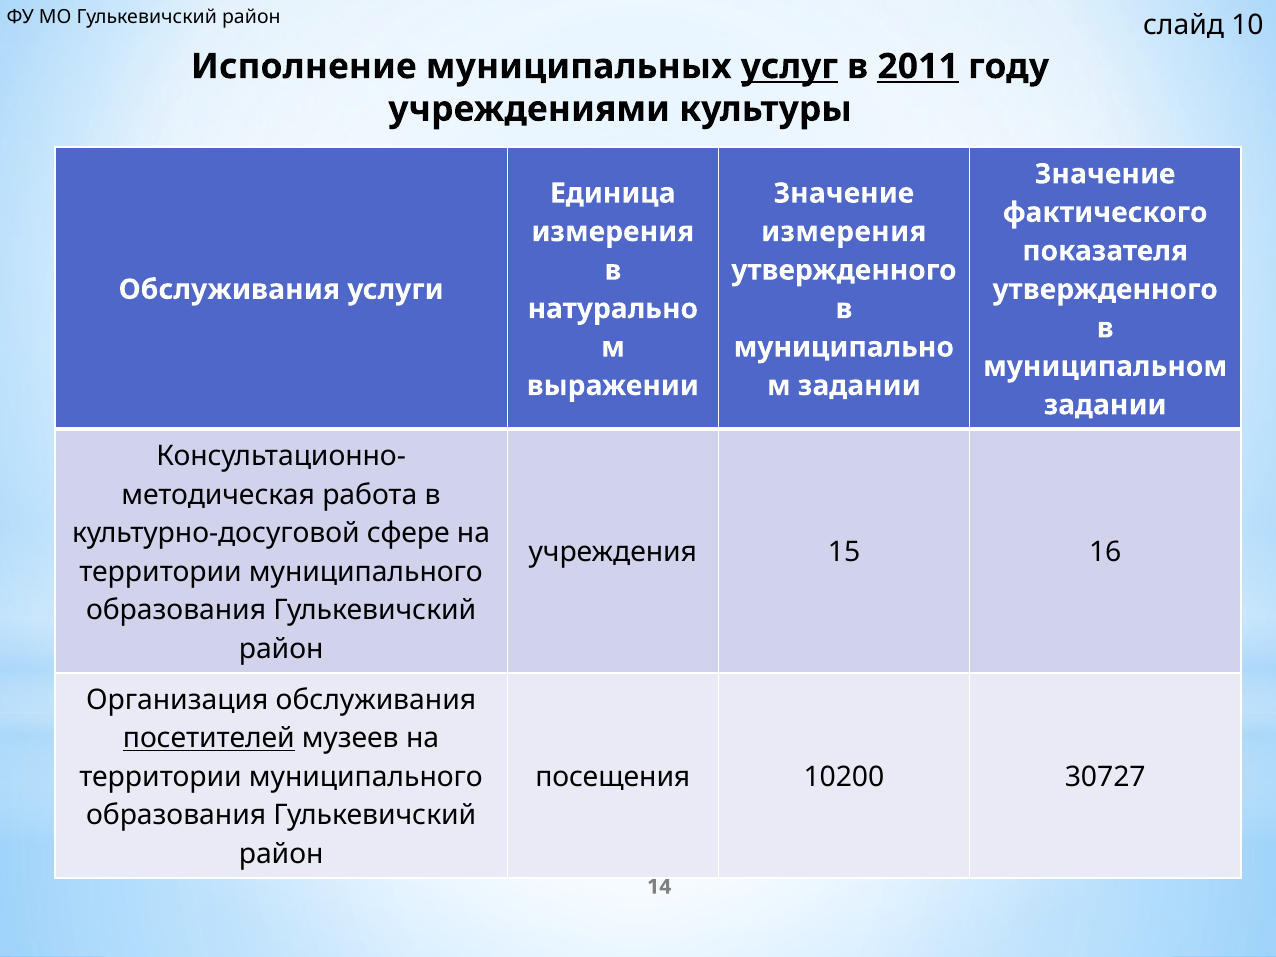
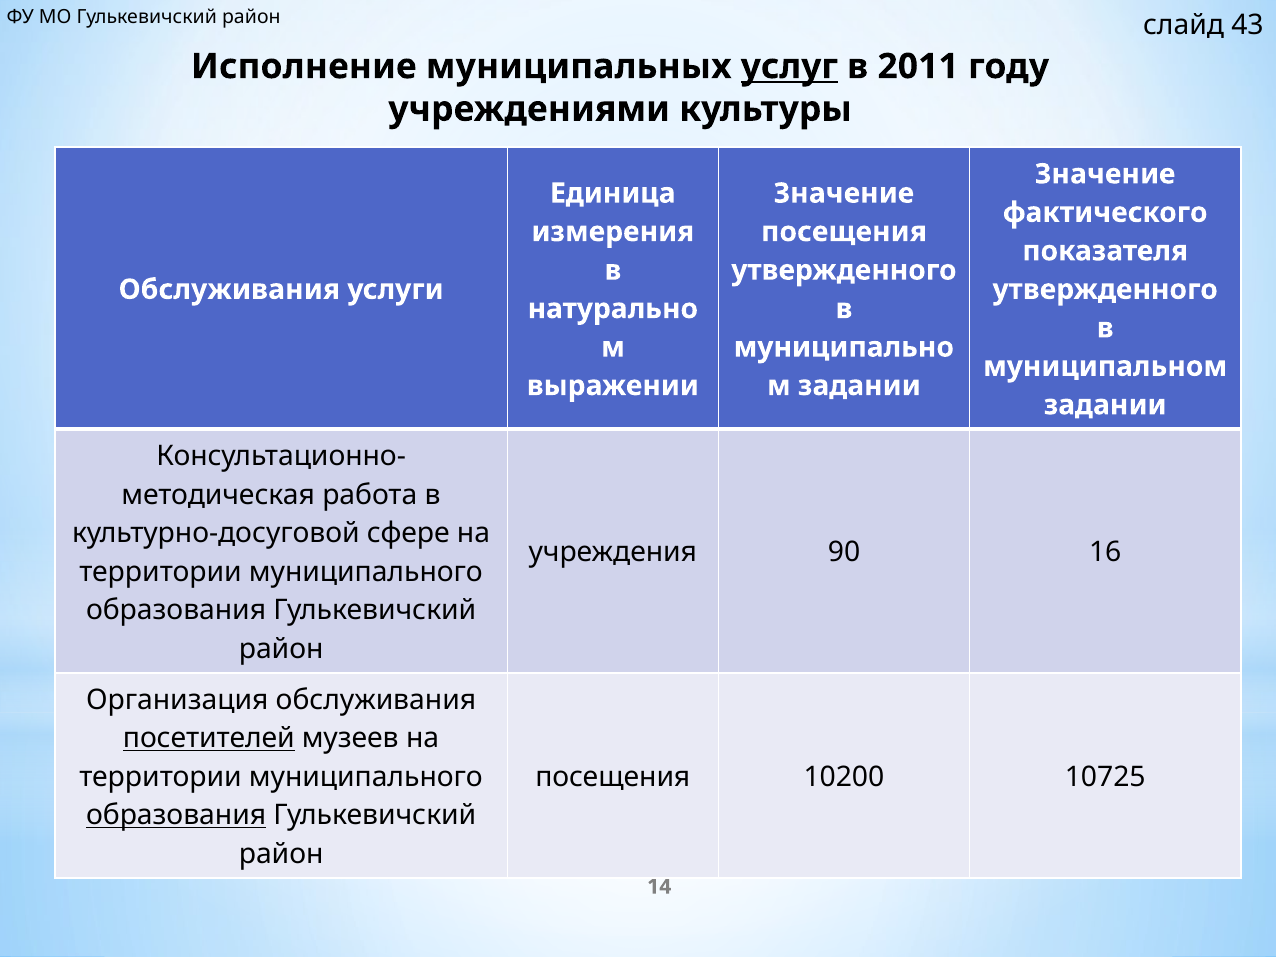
10: 10 -> 43 (1248, 25)
2011 underline: present -> none (918, 67)
измерения: измерения -> посещения (844, 232)
15: 15 -> 90 (844, 552)
30727: 30727 -> 10725 (1105, 777)
образования underline: none -> present (176, 815)
